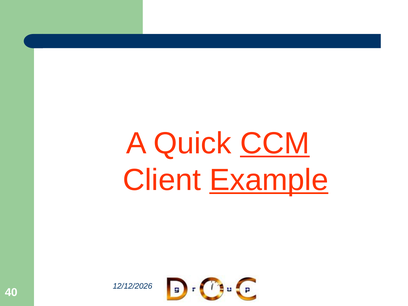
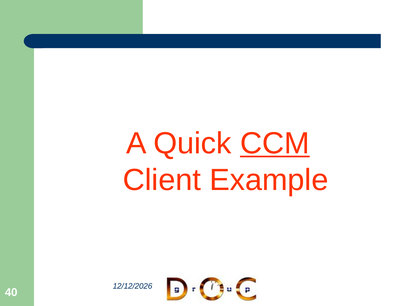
Example underline: present -> none (269, 180)
